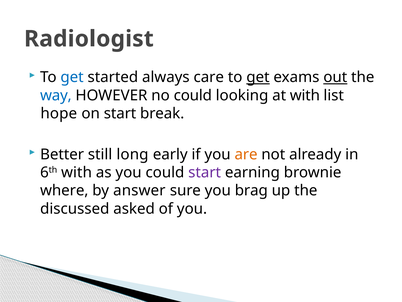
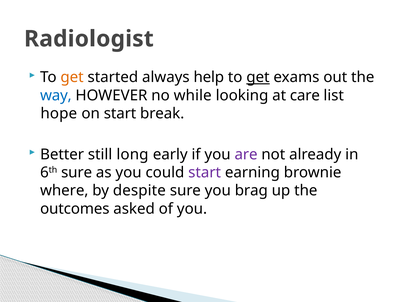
get colour: blue -> orange (72, 77)
care: care -> help (209, 77)
out underline: present -> none (335, 77)
no could: could -> while (193, 95)
at with: with -> care (305, 95)
are colour: orange -> purple (246, 154)
6th with: with -> sure (77, 172)
answer: answer -> despite (139, 190)
discussed: discussed -> outcomes (75, 208)
